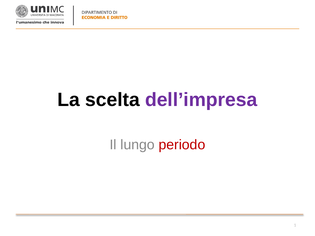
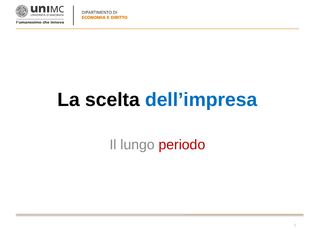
dell’impresa colour: purple -> blue (201, 100)
